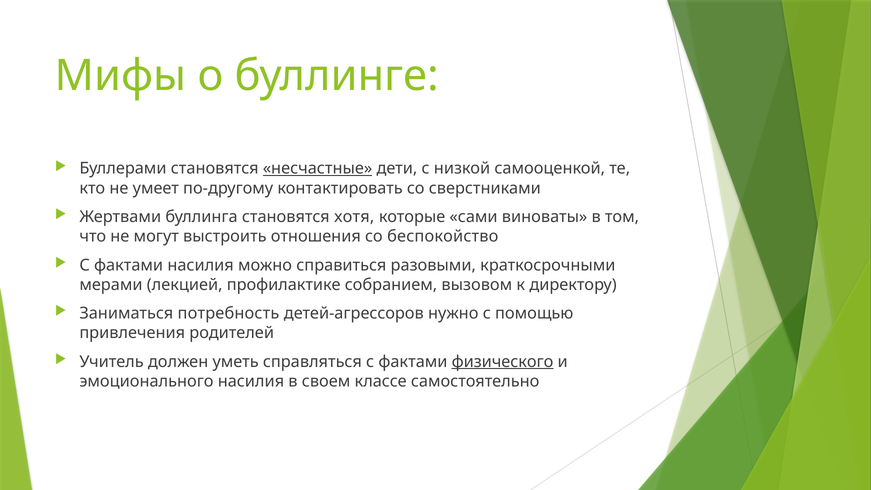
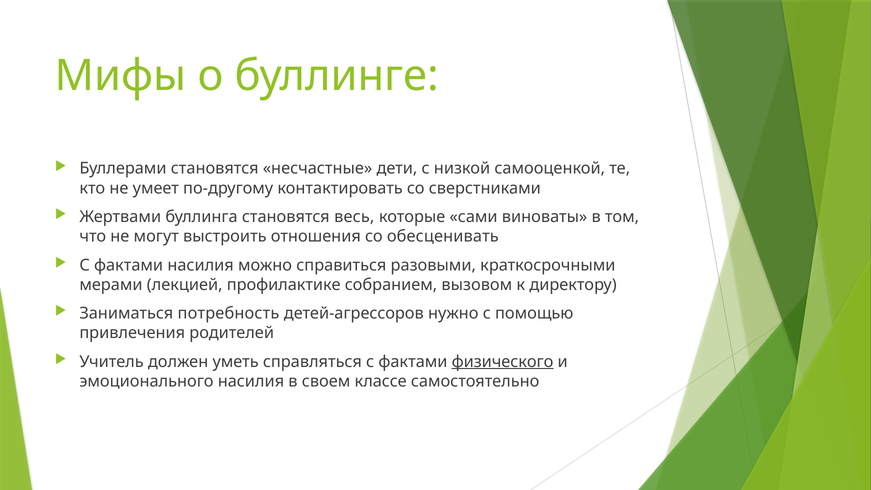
несчастные underline: present -> none (318, 169)
хотя: хотя -> весь (354, 217)
беспокойство: беспокойство -> обесценивать (443, 236)
